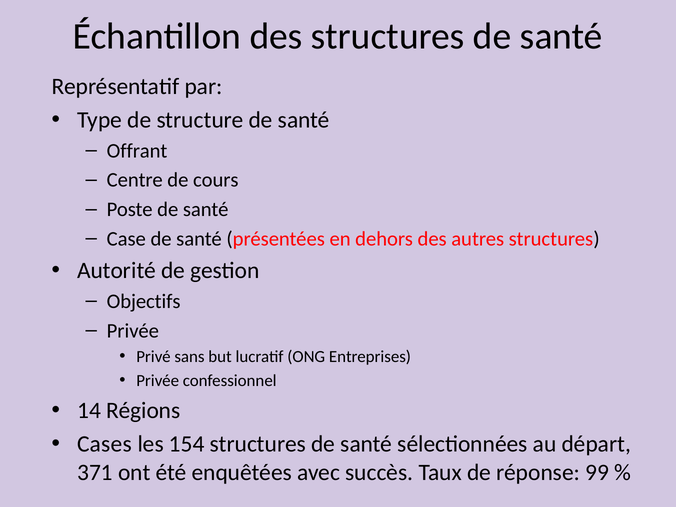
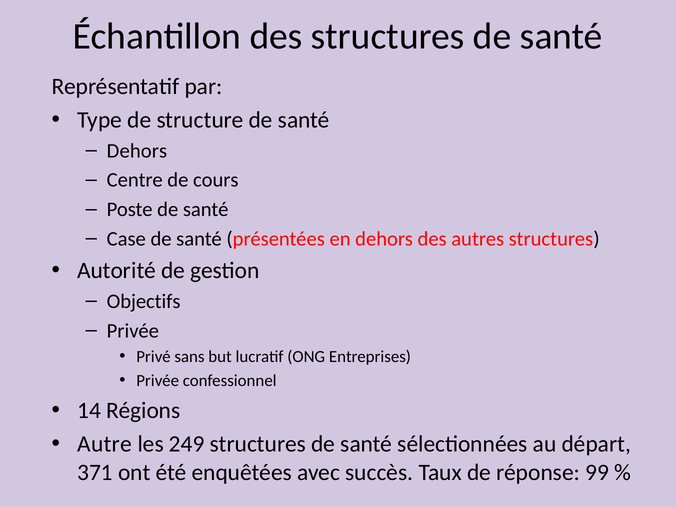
Offrant: Offrant -> Dehors (137, 151)
Cases: Cases -> Autre (105, 444)
154: 154 -> 249 (187, 444)
